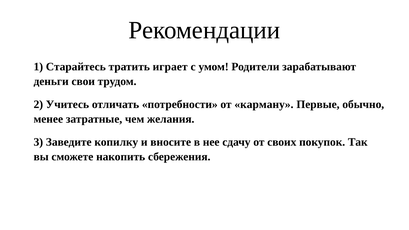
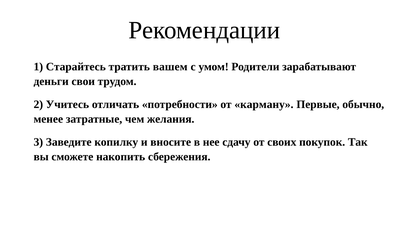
играет: играет -> вашем (170, 67)
